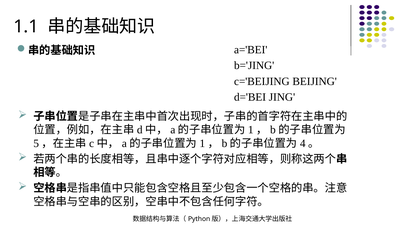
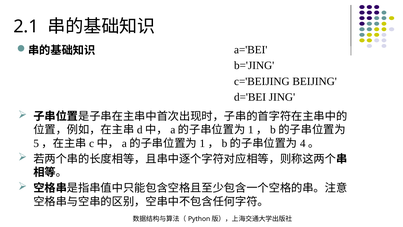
1.1: 1.1 -> 2.1 (26, 27)
